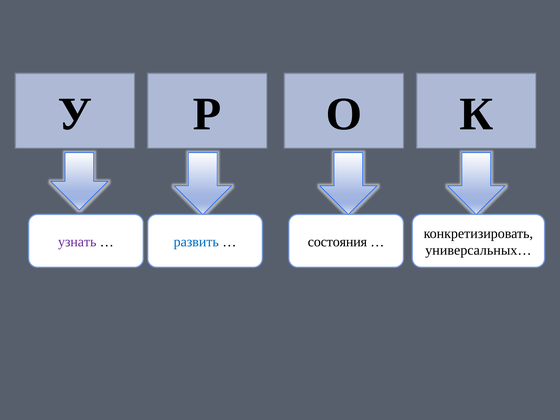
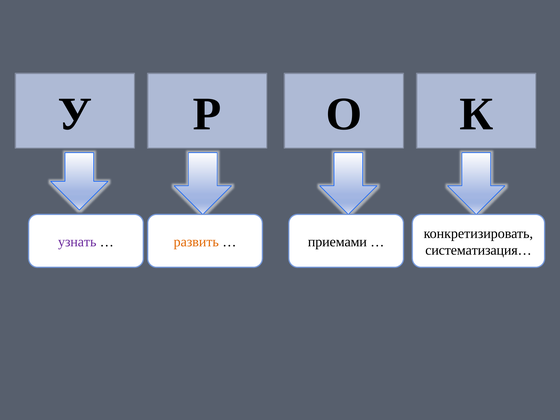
развить colour: blue -> orange (196, 242)
состояния: состояния -> приемами (337, 242)
универсальных…: универсальных… -> систематизация… (478, 250)
